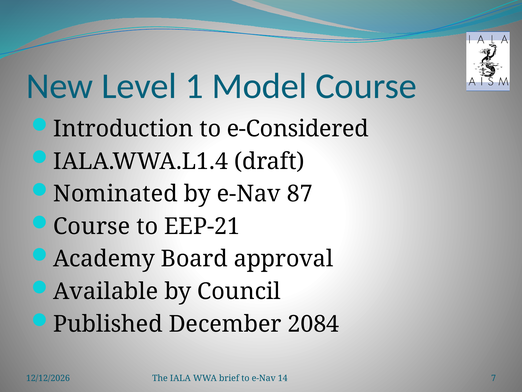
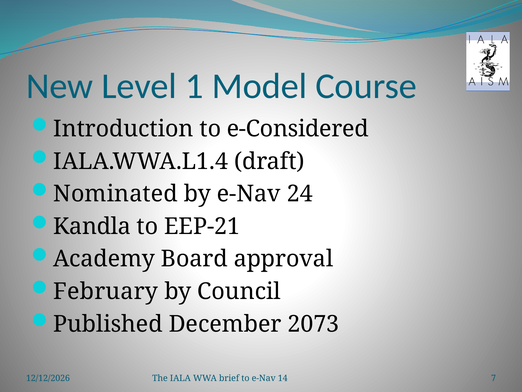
87: 87 -> 24 (300, 194)
Course: Course -> Kandla (92, 226)
Available: Available -> February (106, 291)
2084: 2084 -> 2073 (313, 324)
